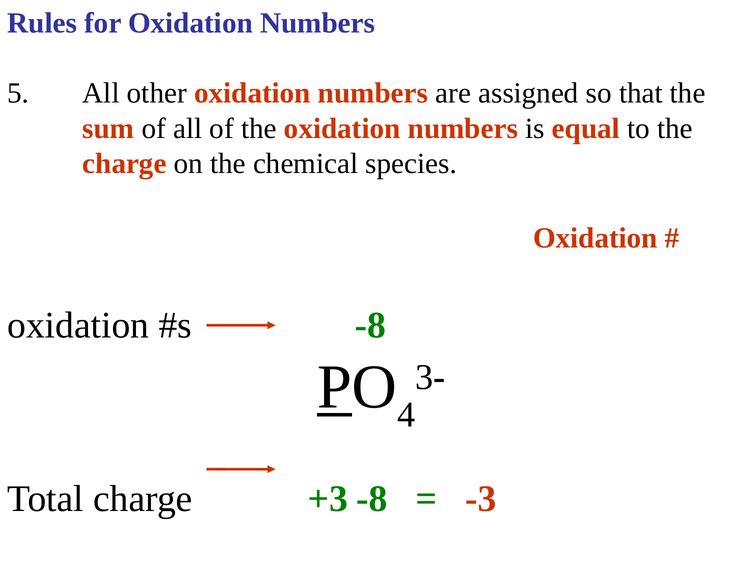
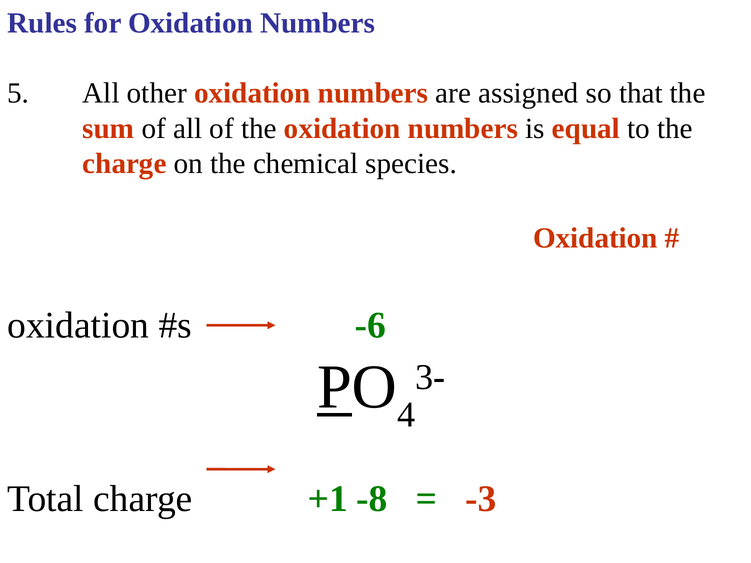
-8: -8 -> -6 (370, 325)
+3: +3 -> +1 (328, 499)
